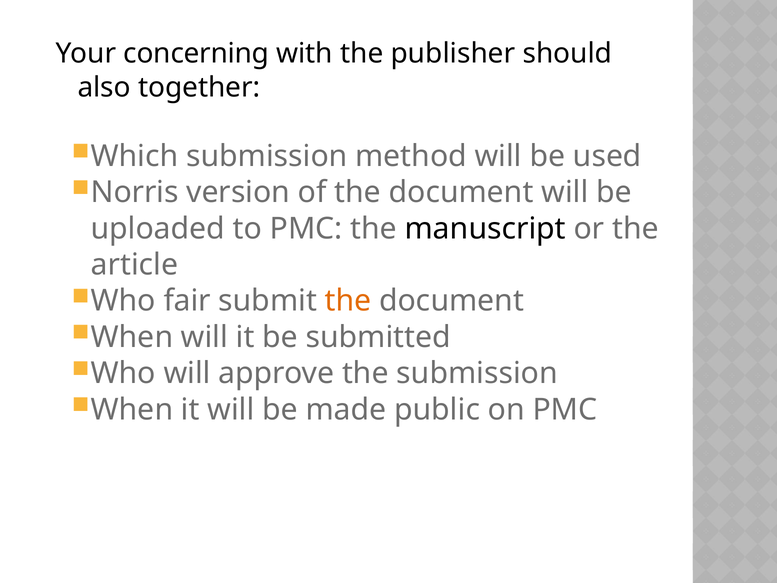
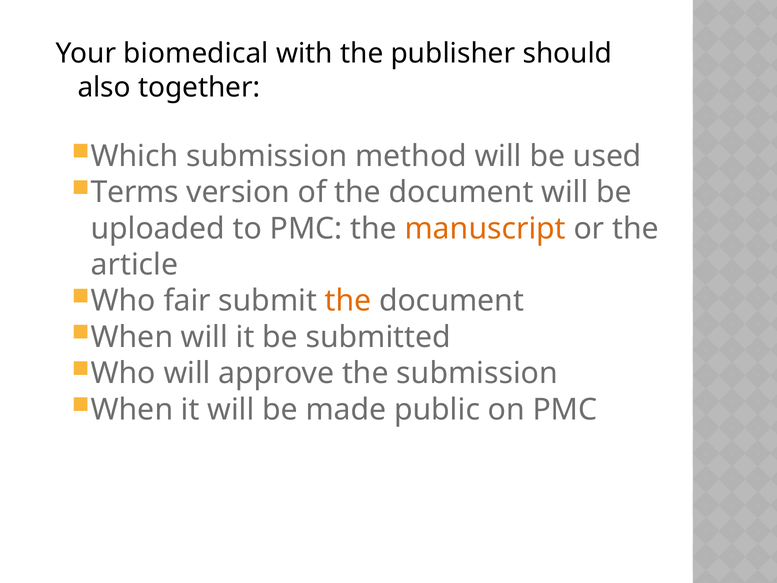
concerning: concerning -> biomedical (196, 54)
Norris: Norris -> Terms (135, 192)
manuscript colour: black -> orange (485, 228)
